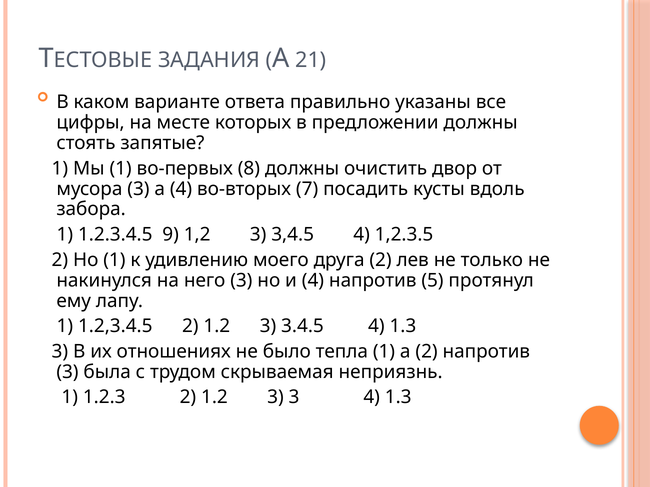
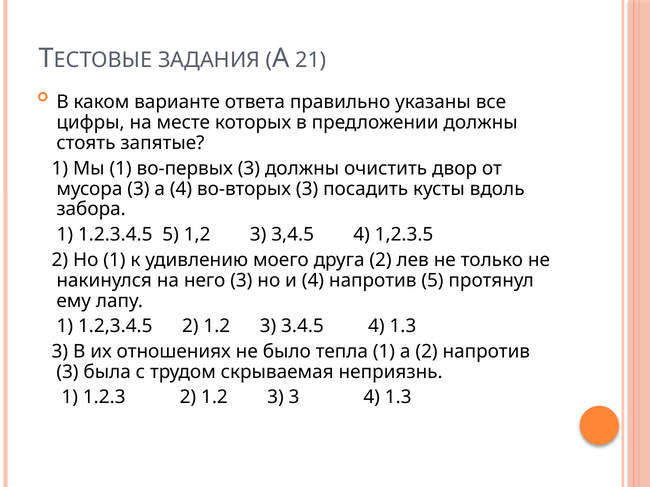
во-первых 8: 8 -> 3 (249, 169)
во-вторых 7: 7 -> 3 (307, 189)
1.2.3.4.5 9: 9 -> 5 (171, 235)
